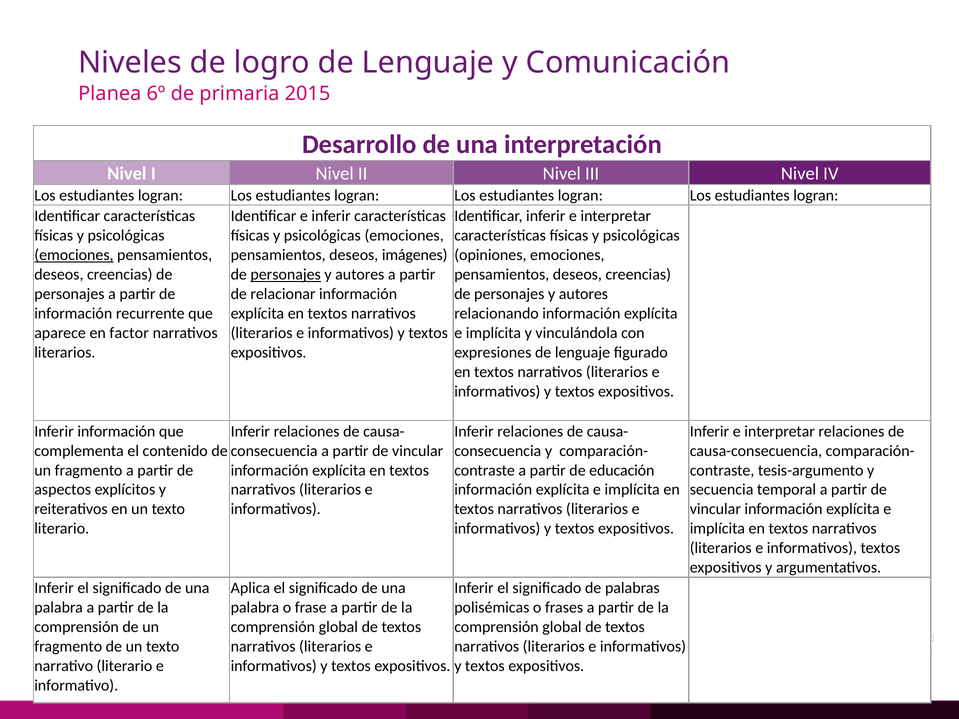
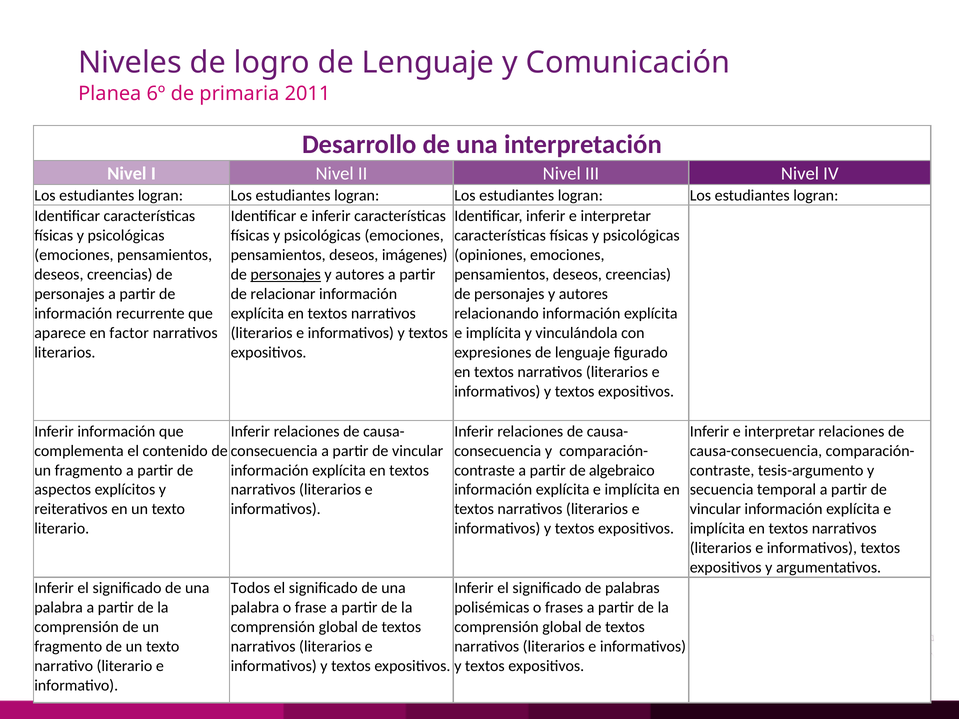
2015: 2015 -> 2011 (307, 94)
emociones underline: present -> none (74, 255)
educación: educación -> algebraico (622, 470)
Aplica: Aplica -> Todos (250, 588)
